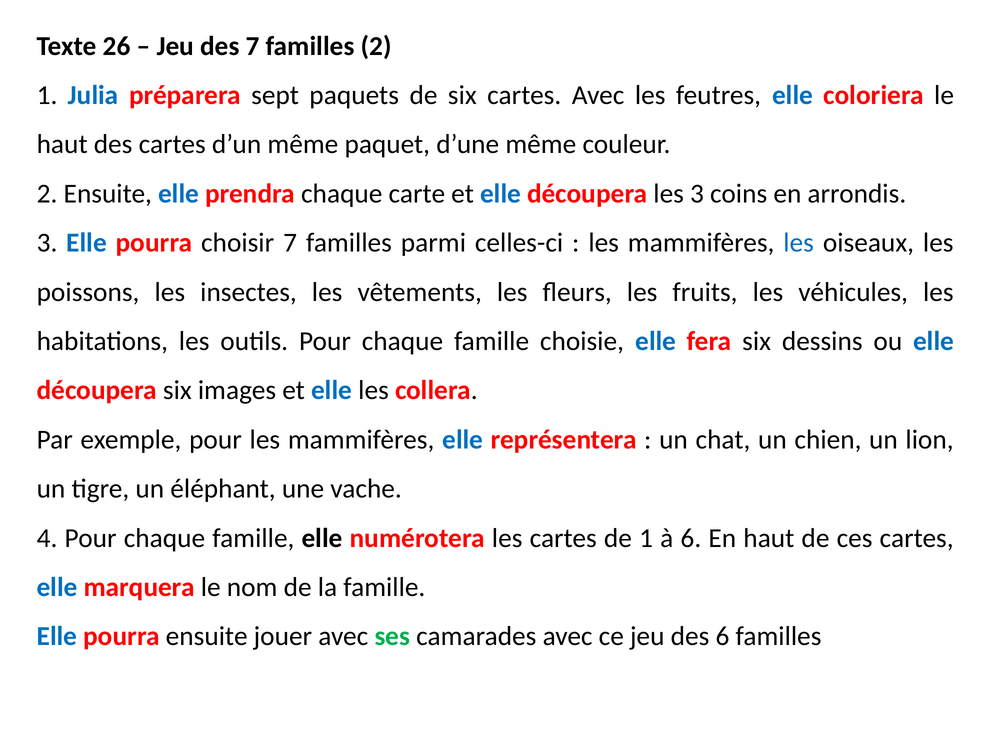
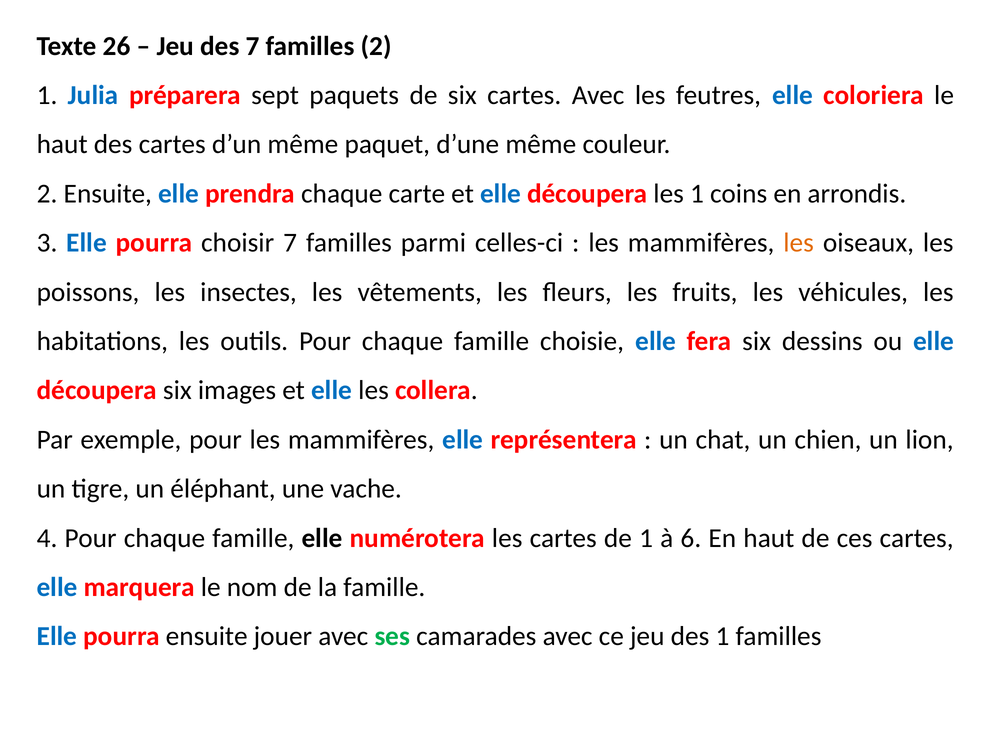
les 3: 3 -> 1 (697, 193)
les colour: blue -> orange (799, 243)
des 6: 6 -> 1 (722, 636)
